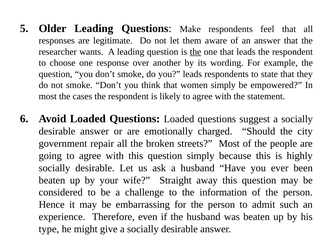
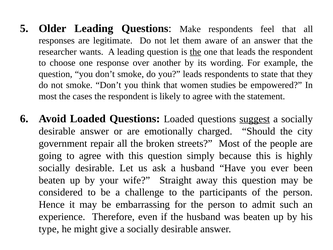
women simply: simply -> studies (223, 85)
suggest underline: none -> present (255, 119)
information: information -> participants (223, 192)
